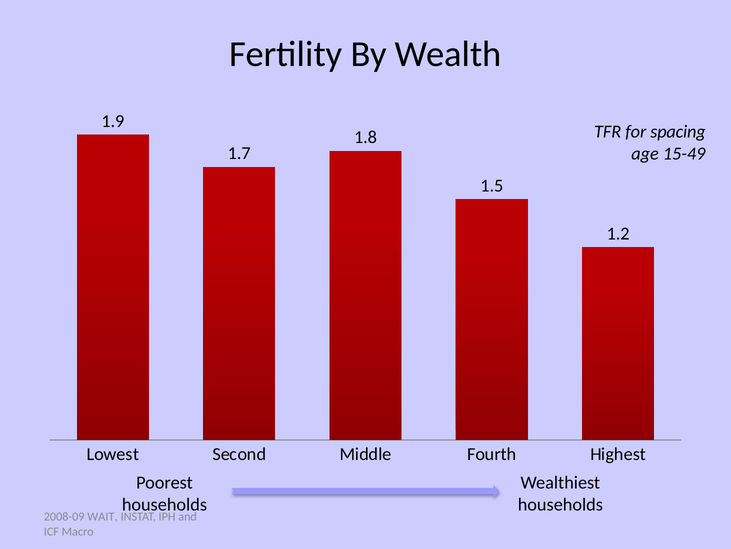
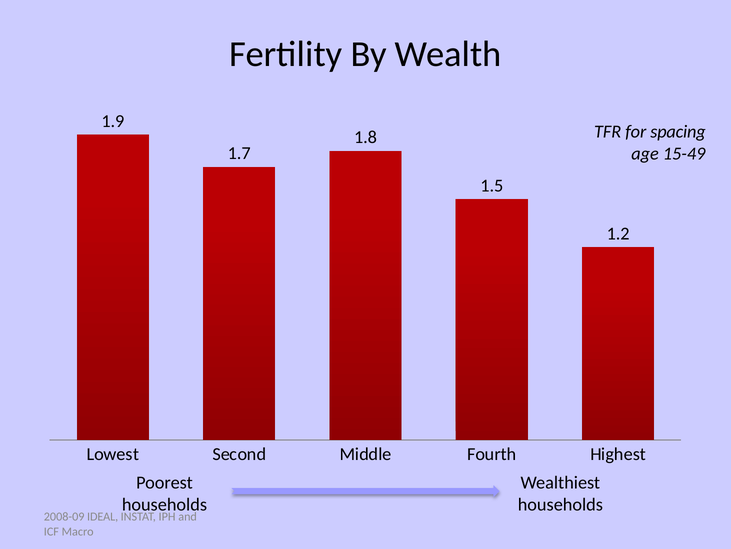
WAIT: WAIT -> IDEAL (103, 516)
